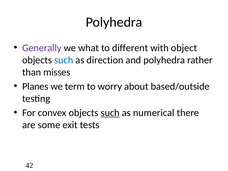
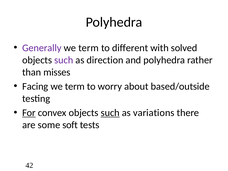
what: what -> term (89, 48)
object: object -> solved (184, 48)
such colour: blue -> purple (64, 60)
Planes: Planes -> Facing (35, 86)
For underline: none -> present (29, 113)
numerical: numerical -> variations (154, 113)
exit: exit -> soft (70, 125)
